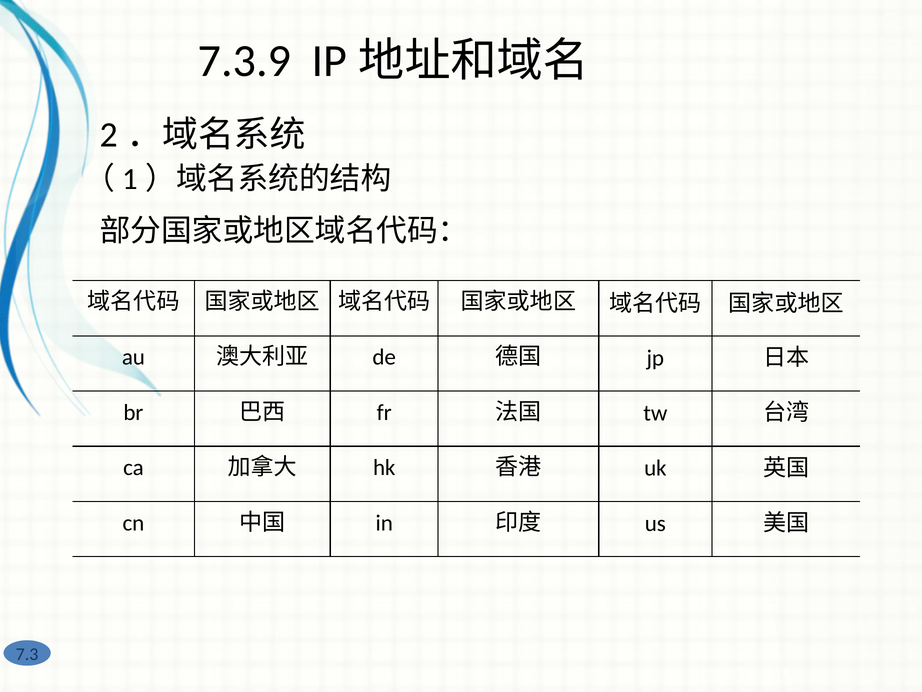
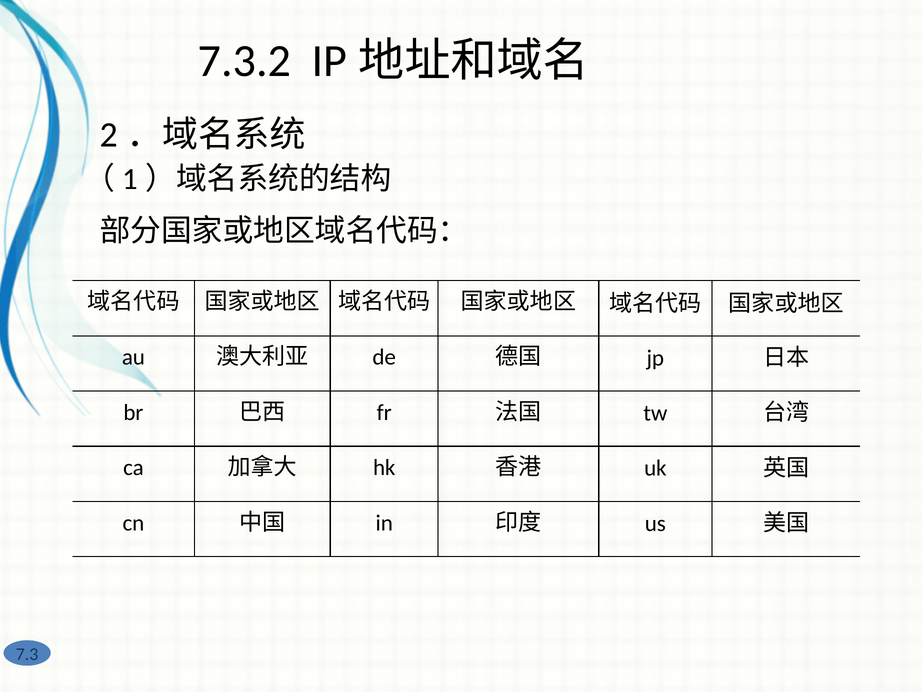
7.3.9: 7.3.9 -> 7.3.2 (245, 61)
